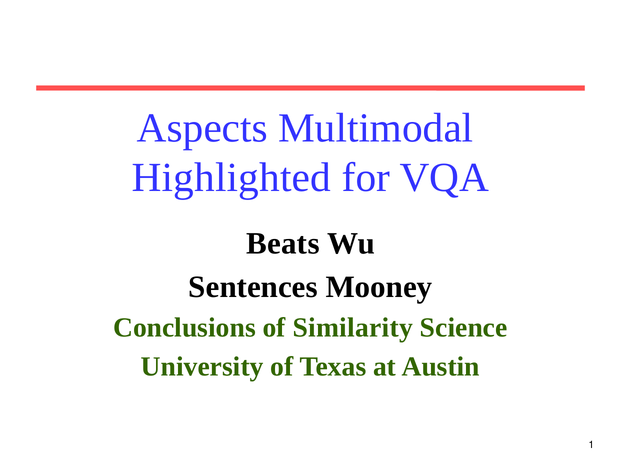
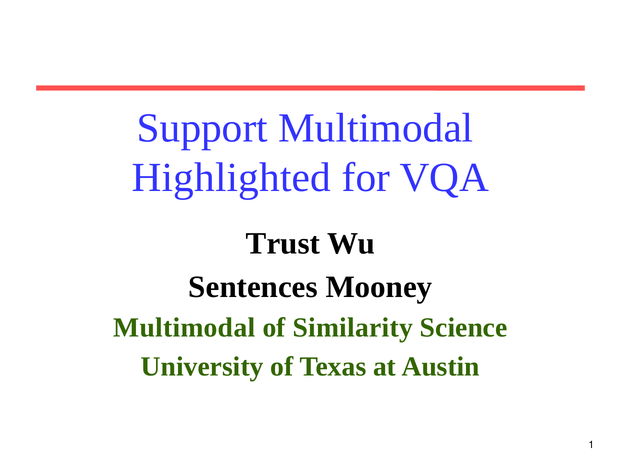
Aspects: Aspects -> Support (202, 128)
Beats: Beats -> Trust (283, 244)
Conclusions: Conclusions -> Multimodal (184, 328)
